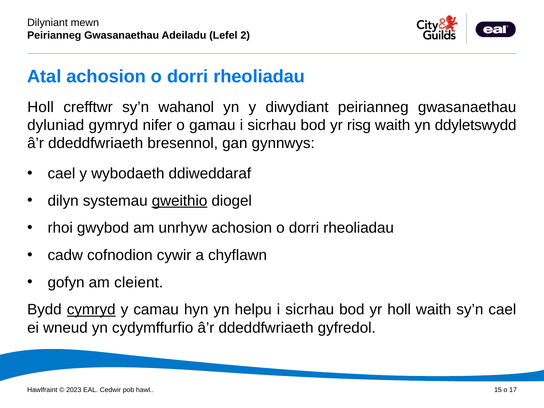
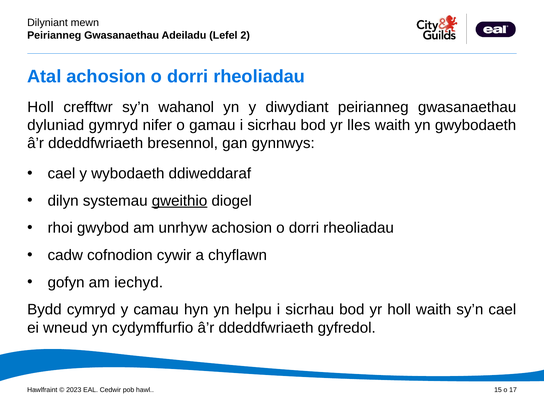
risg: risg -> lles (359, 125)
ddyletswydd: ddyletswydd -> gwybodaeth (476, 125)
cleient: cleient -> iechyd (139, 282)
cymryd underline: present -> none (91, 310)
